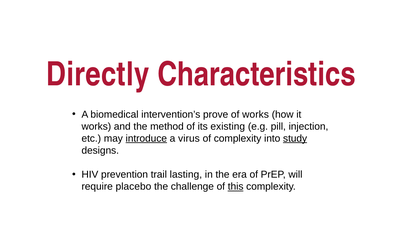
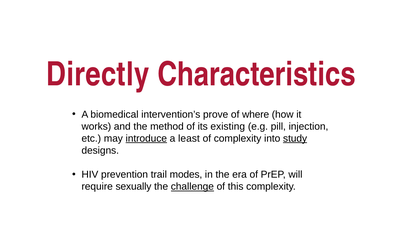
of works: works -> where (256, 114)
virus: virus -> least (189, 139)
lasting: lasting -> modes (186, 175)
placebo: placebo -> sexually (134, 187)
challenge underline: none -> present (192, 187)
this underline: present -> none (236, 187)
